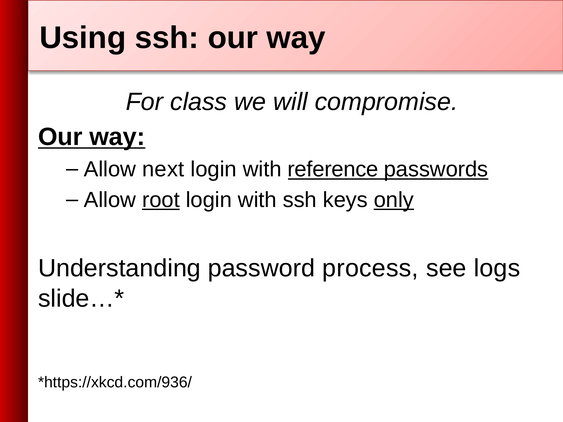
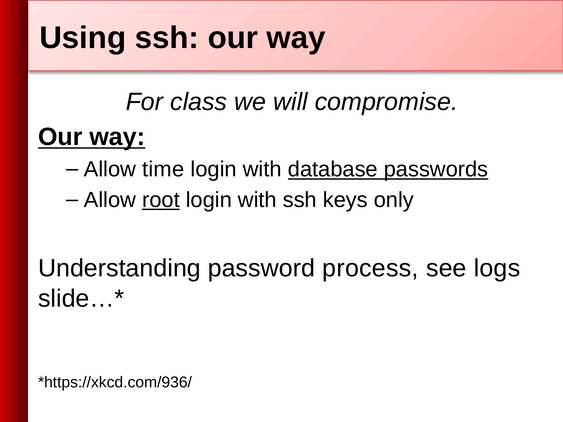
next: next -> time (163, 169)
reference: reference -> database (333, 169)
only underline: present -> none (394, 200)
